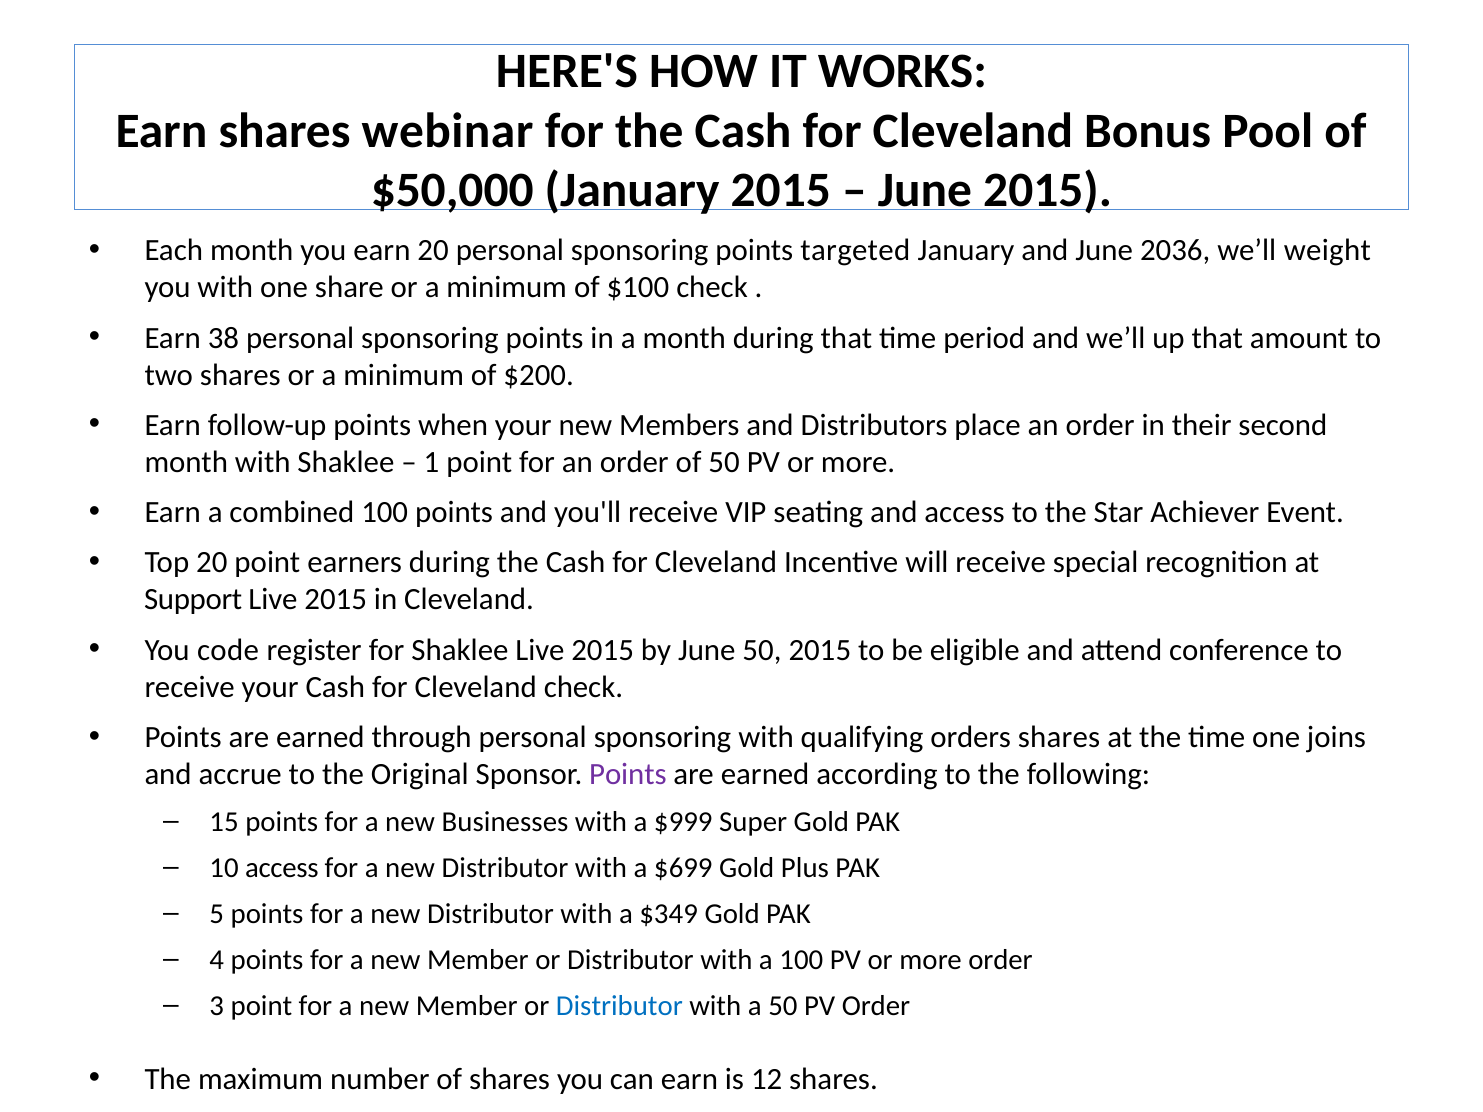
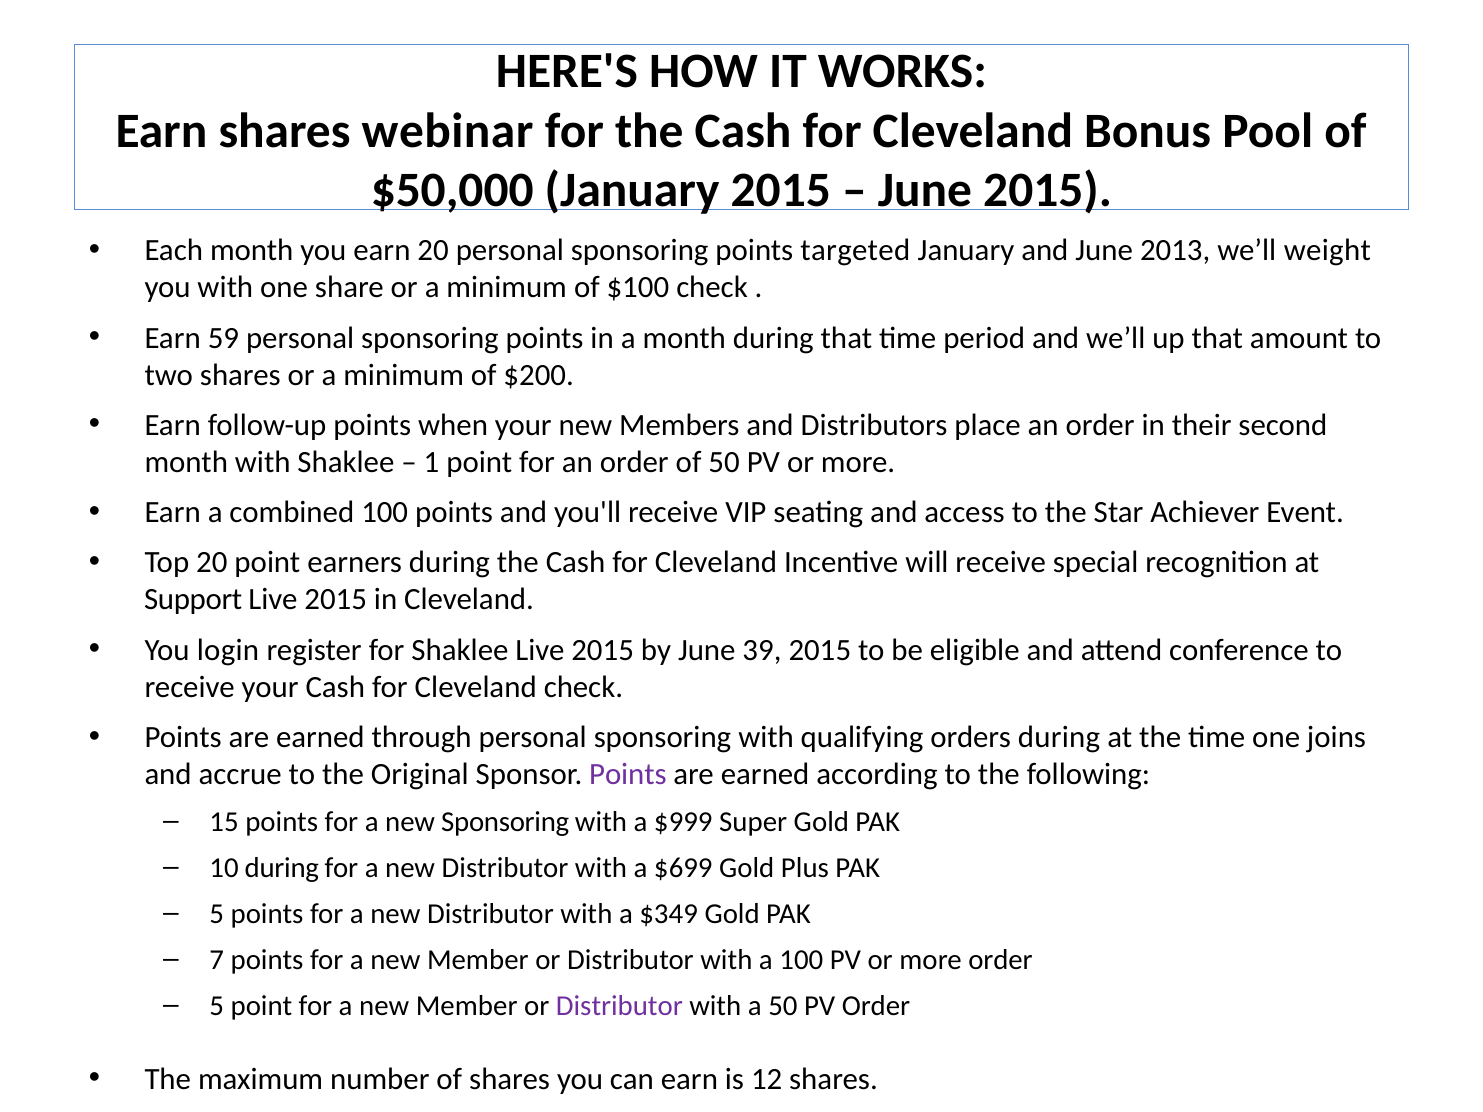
2036: 2036 -> 2013 (1175, 251)
38: 38 -> 59 (223, 338)
code: code -> login (228, 650)
June 50: 50 -> 39 (762, 650)
orders shares: shares -> during (1059, 738)
new Businesses: Businesses -> Sponsoring (505, 822)
10 access: access -> during (282, 868)
4: 4 -> 7 (217, 960)
3: 3 -> 5 (217, 1007)
Distributor colour: blue -> purple (619, 1007)
